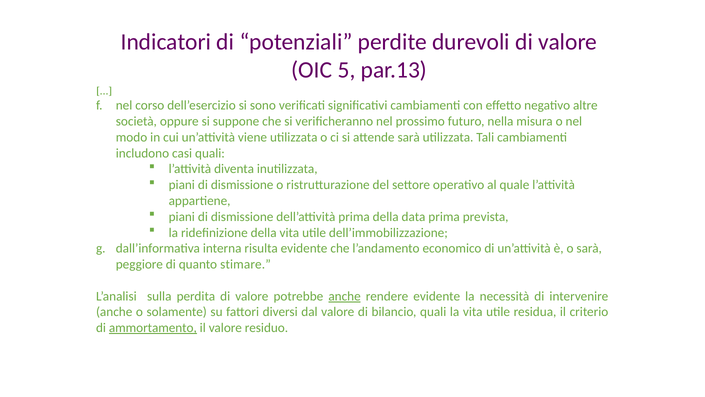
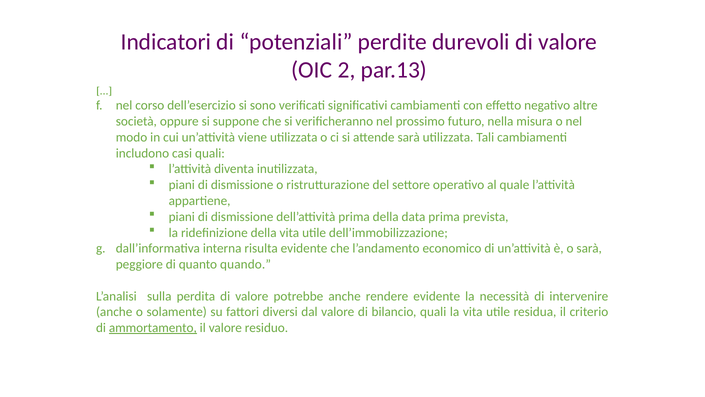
5: 5 -> 2 (347, 70)
stimare: stimare -> quando (246, 264)
anche underline: present -> none (345, 296)
